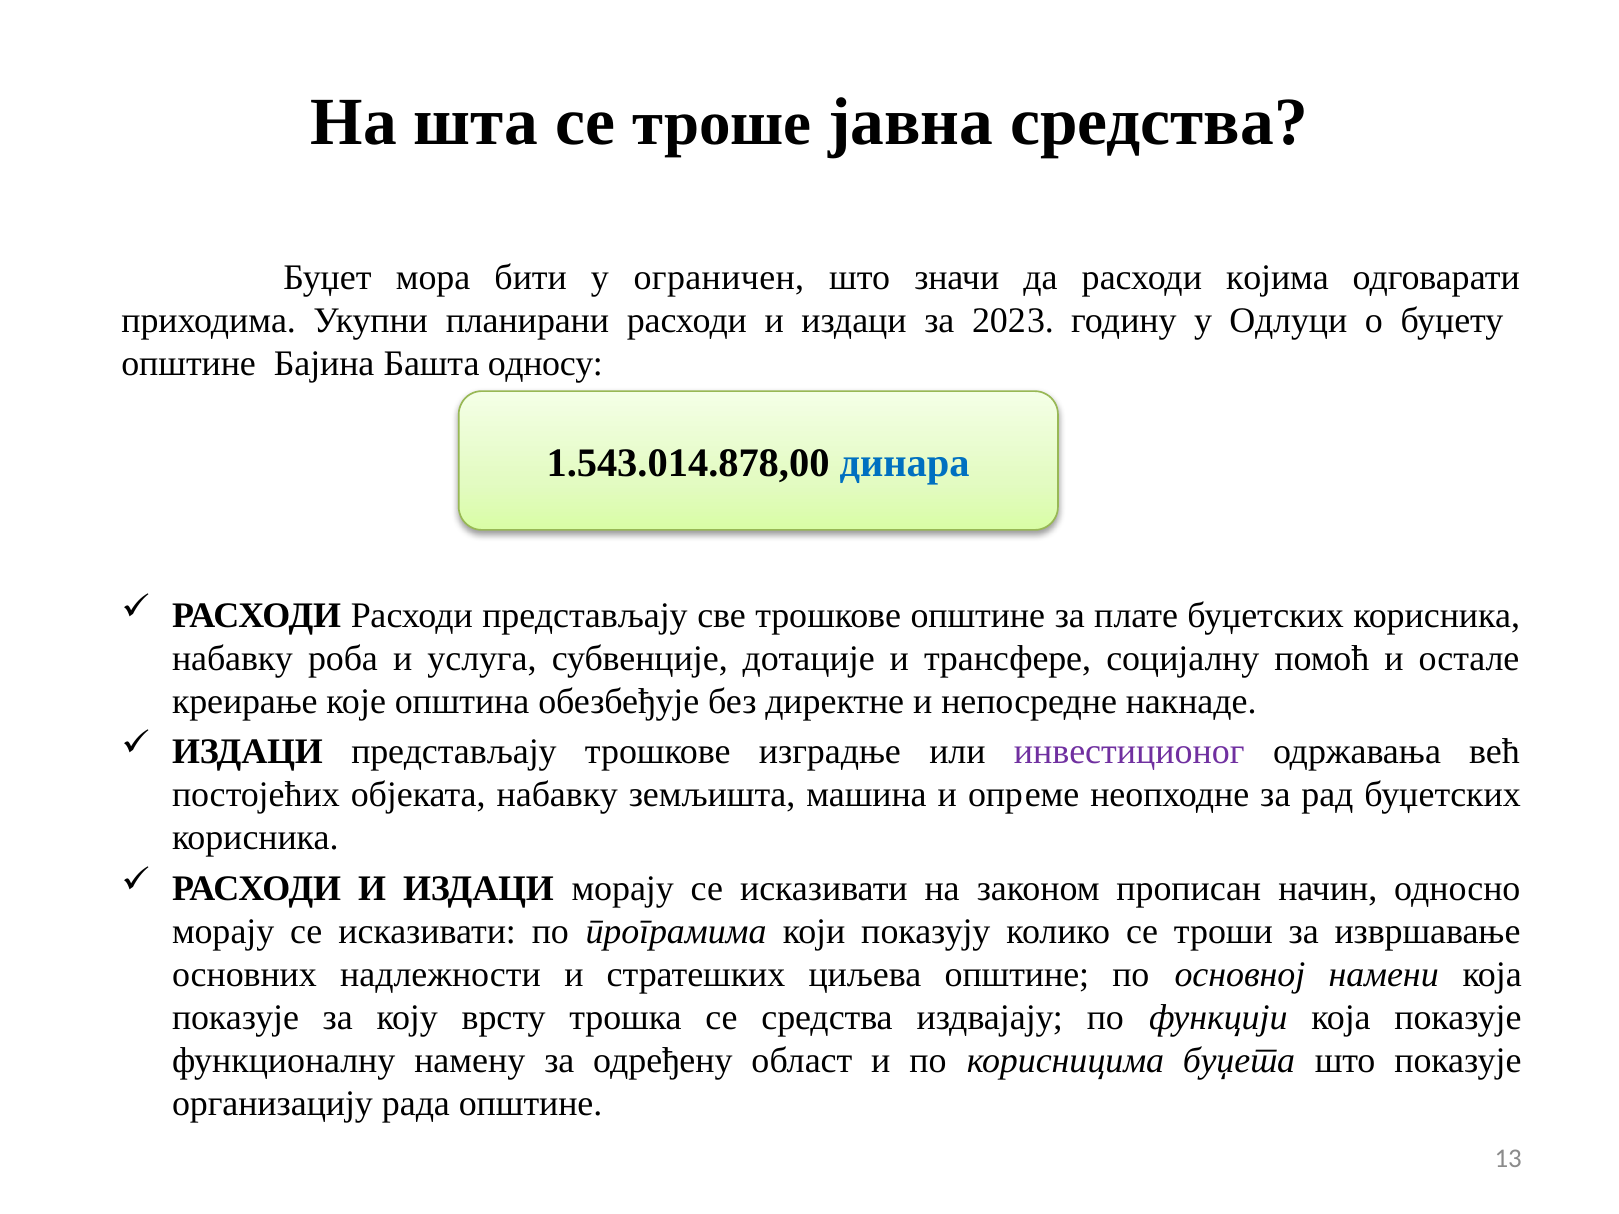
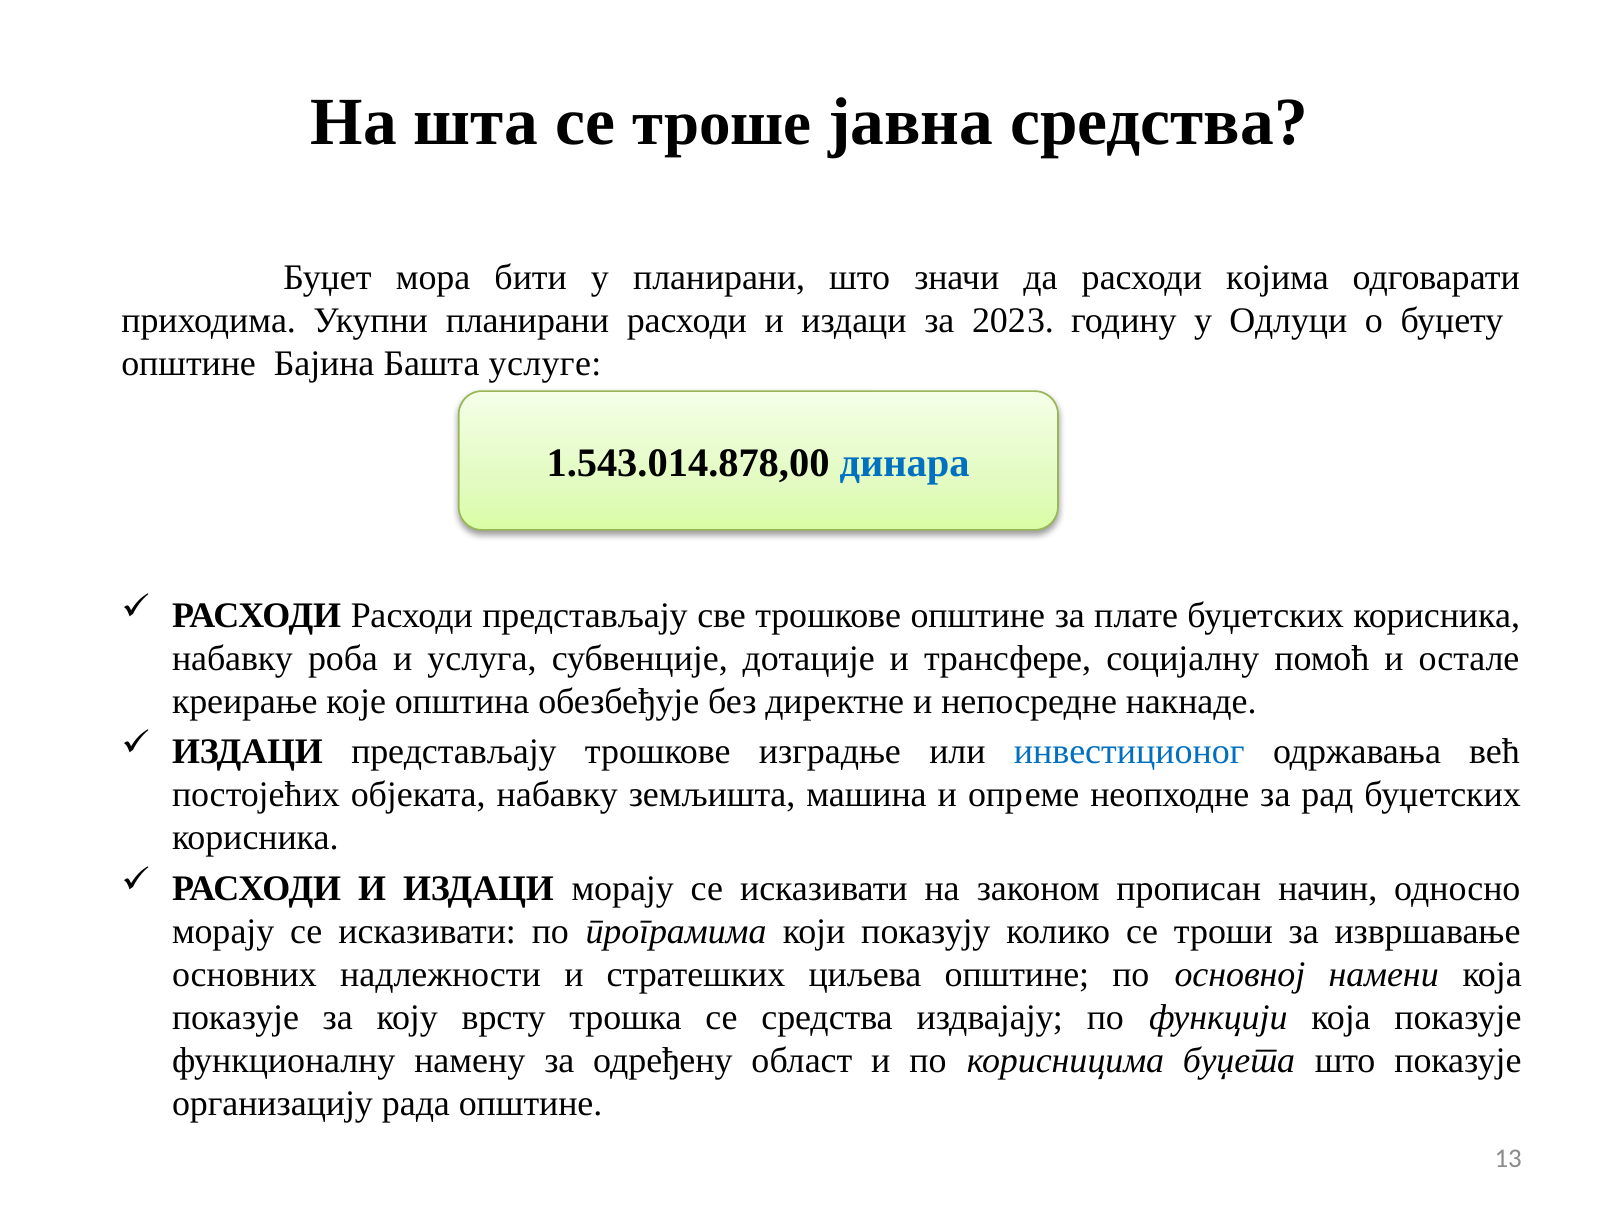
у ограничен: ограничен -> планирани (719, 278)
односу: односу -> услуге (545, 364)
инвестиционог colour: purple -> blue (1129, 752)
